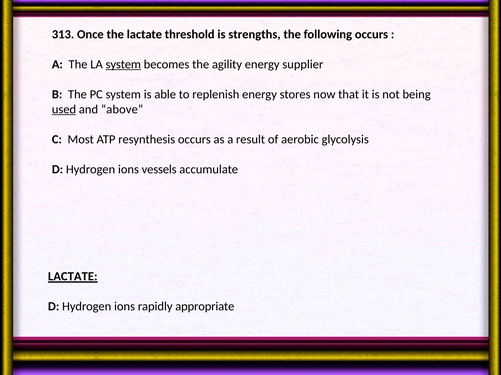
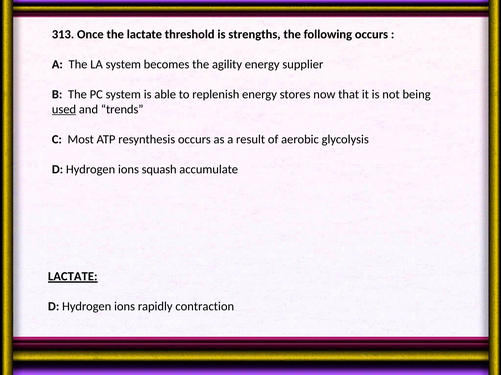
system underline: present -> none (123, 64)
above: above -> trends (122, 109)
vessels: vessels -> squash (159, 170)
appropriate: appropriate -> contraction (205, 307)
